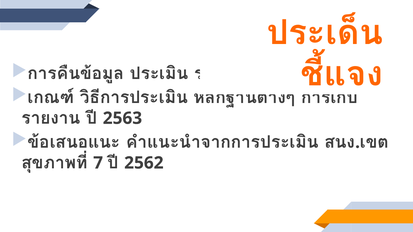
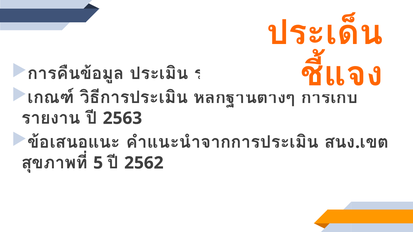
7: 7 -> 5 (98, 163)
